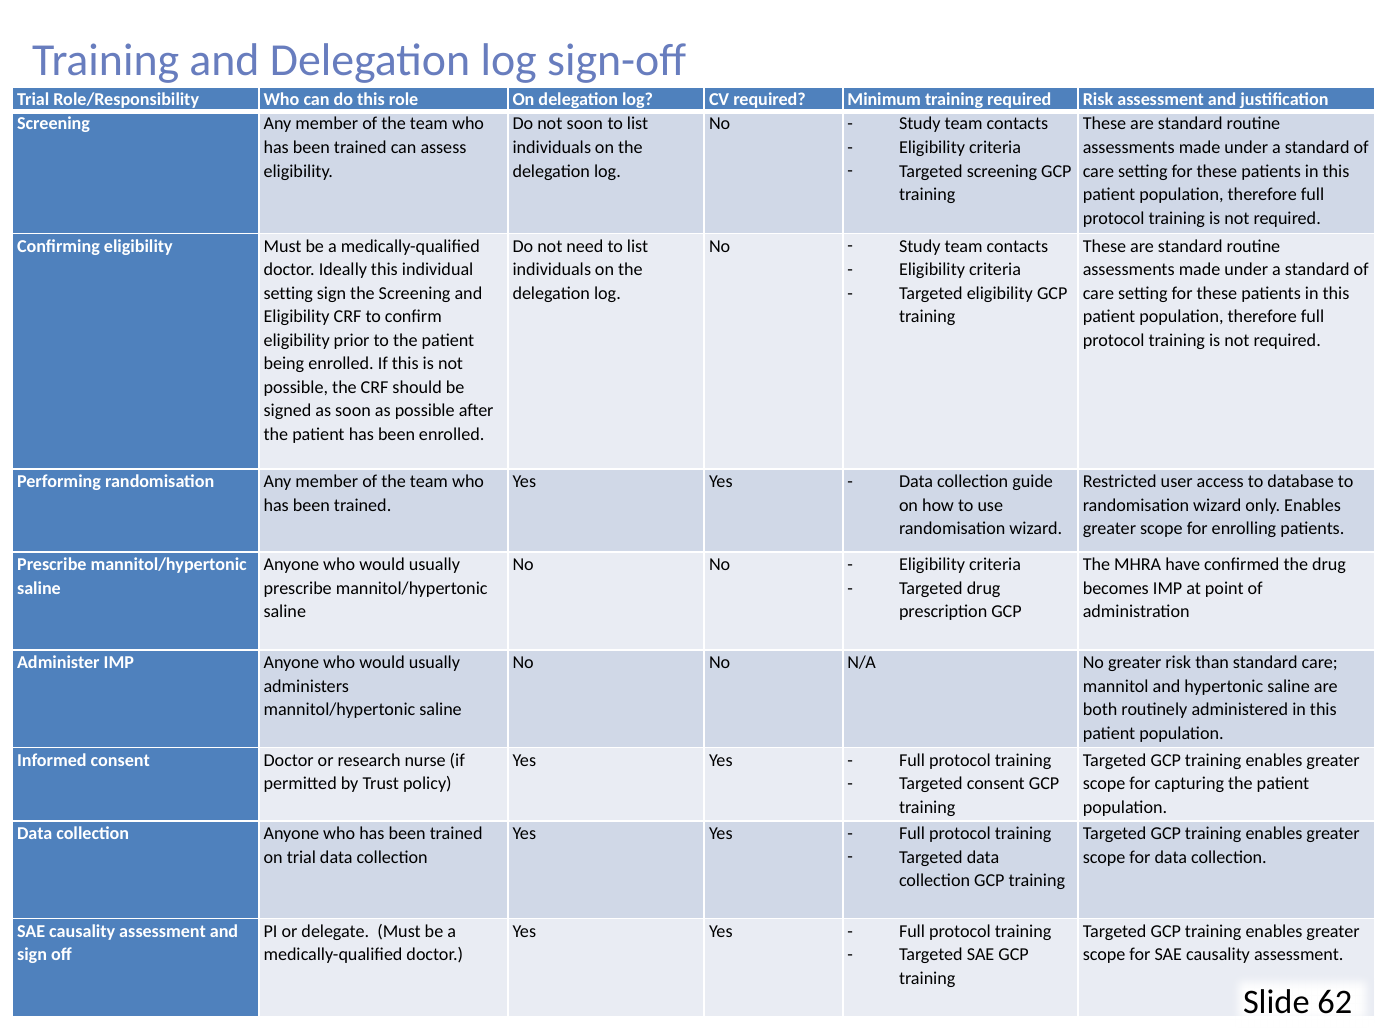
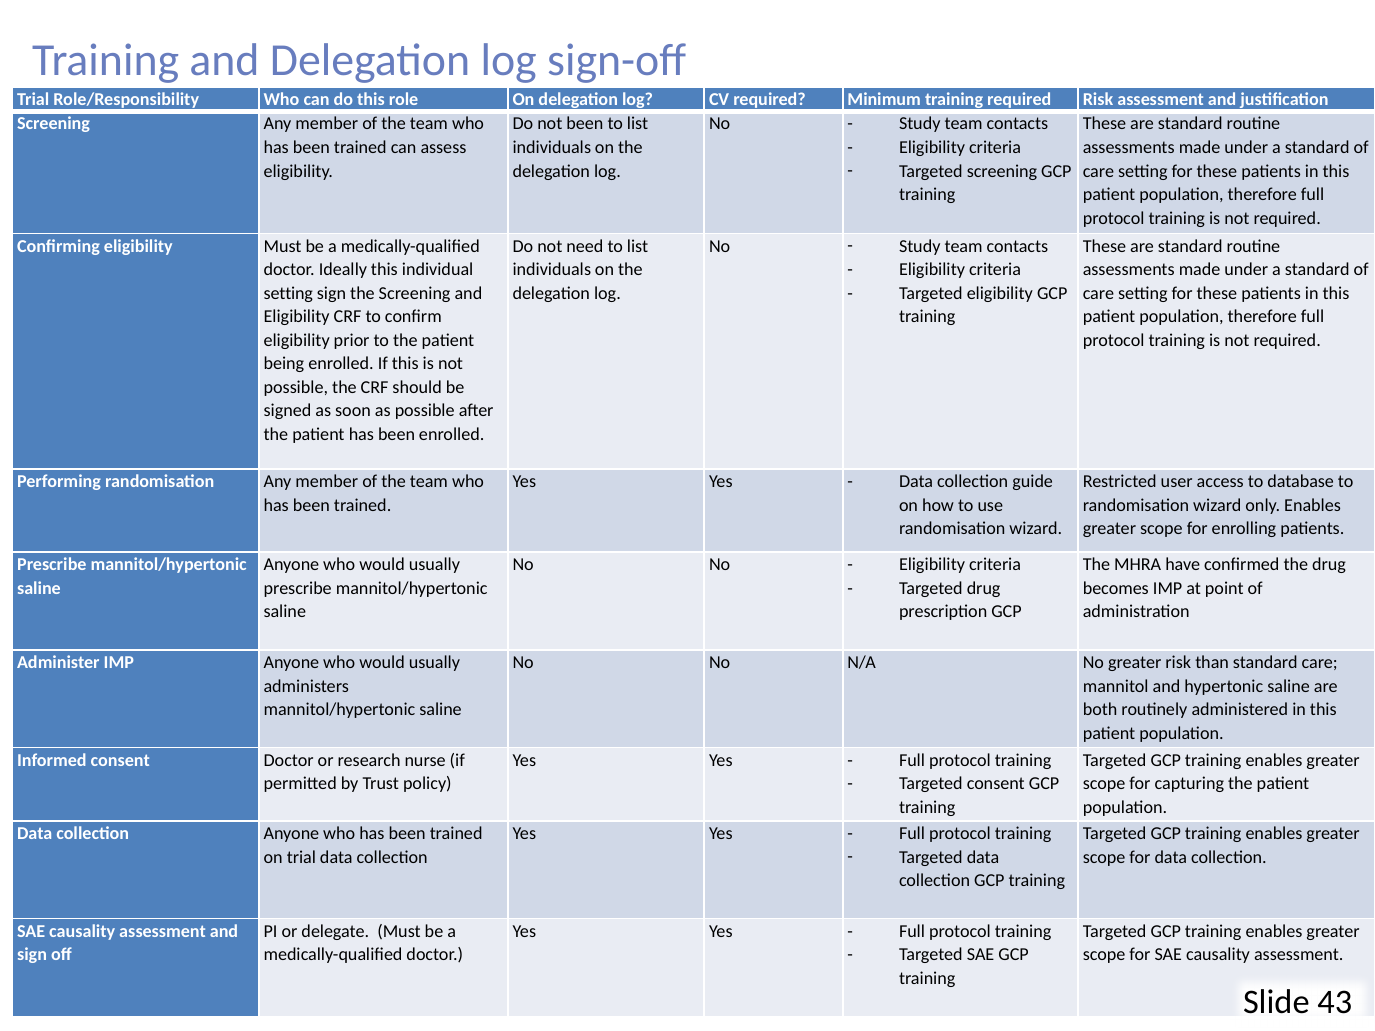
not soon: soon -> been (585, 124)
62: 62 -> 43 (1335, 1003)
